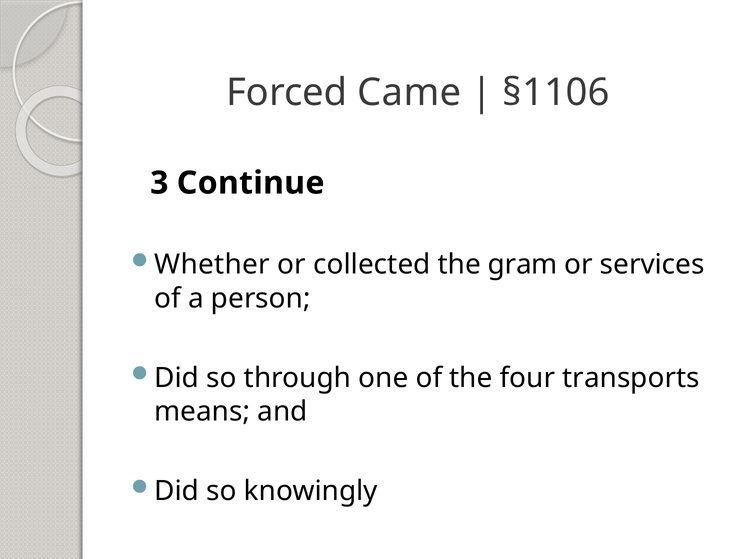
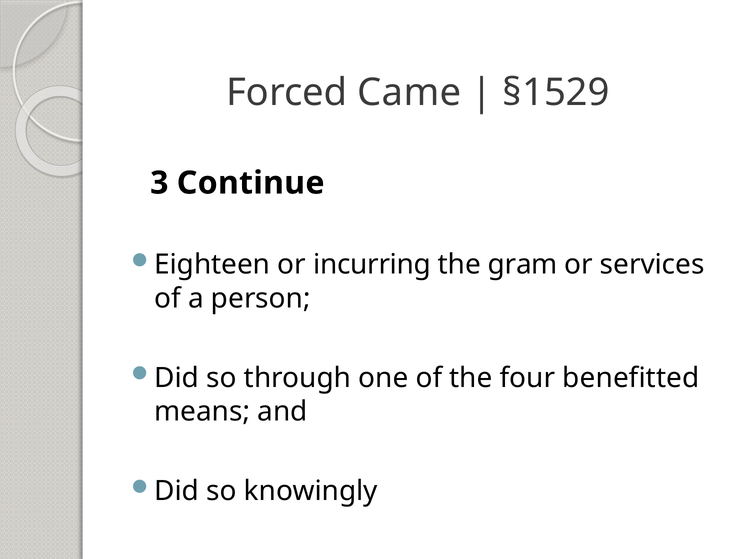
§1106: §1106 -> §1529 (556, 93)
Whether: Whether -> Eighteen (212, 265)
collected: collected -> incurring (372, 265)
transports: transports -> benefitted (631, 378)
